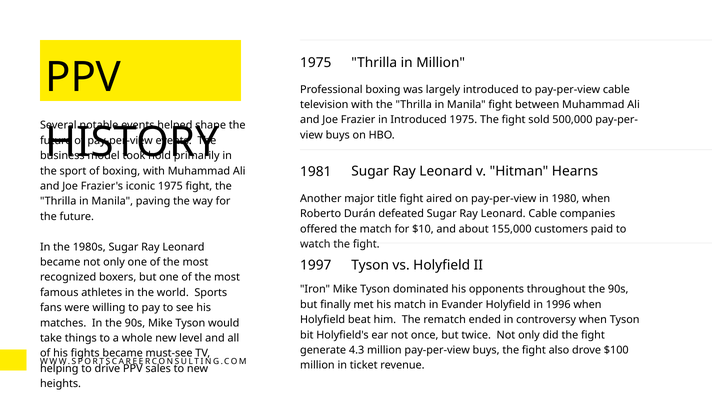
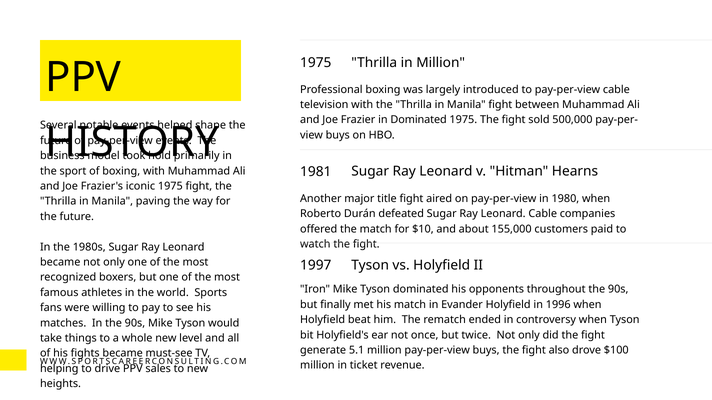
in Introduced: Introduced -> Dominated (419, 120)
4.3: 4.3 -> 5.1 (357, 351)
